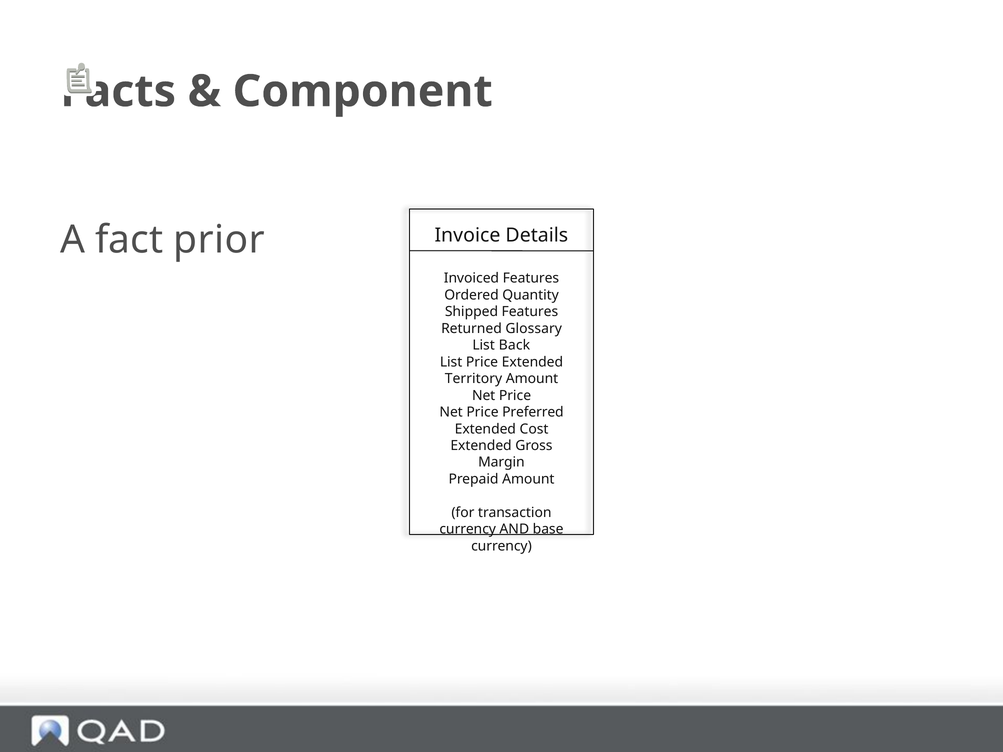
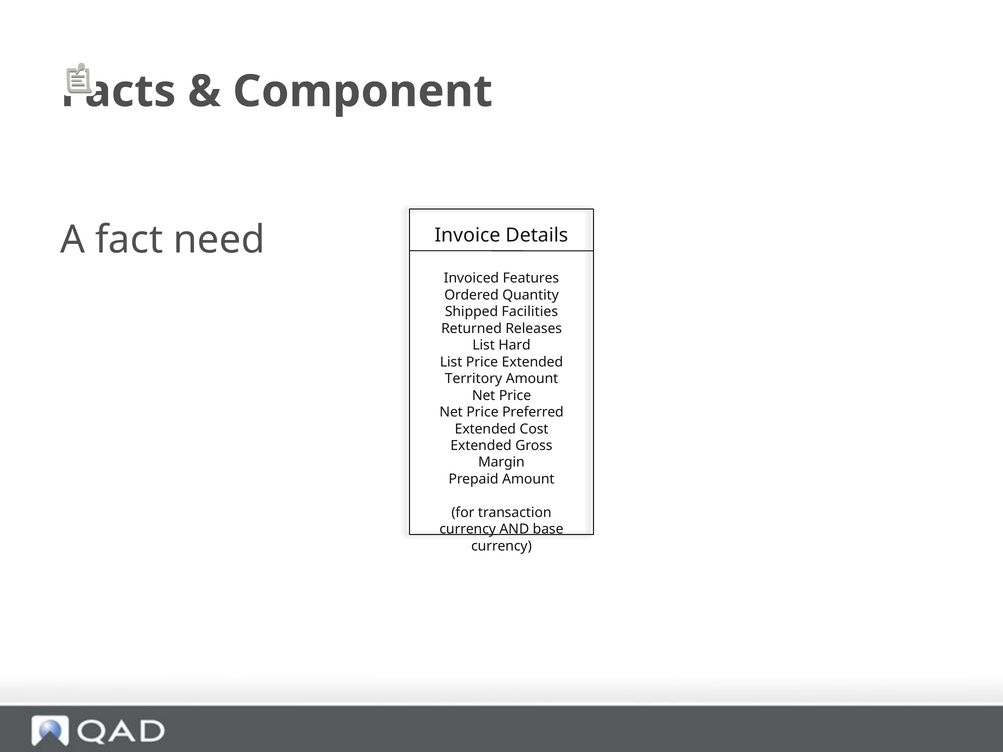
prior: prior -> need (219, 240)
Shipped Features: Features -> Facilities (530, 312)
Glossary: Glossary -> Releases (534, 329)
Back: Back -> Hard (515, 345)
